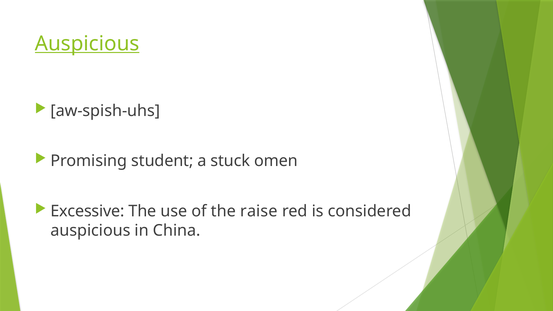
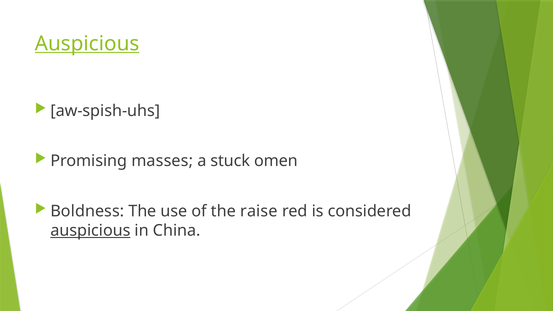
student: student -> masses (162, 161)
Excessive: Excessive -> Boldness (87, 211)
auspicious underline: none -> present (90, 230)
